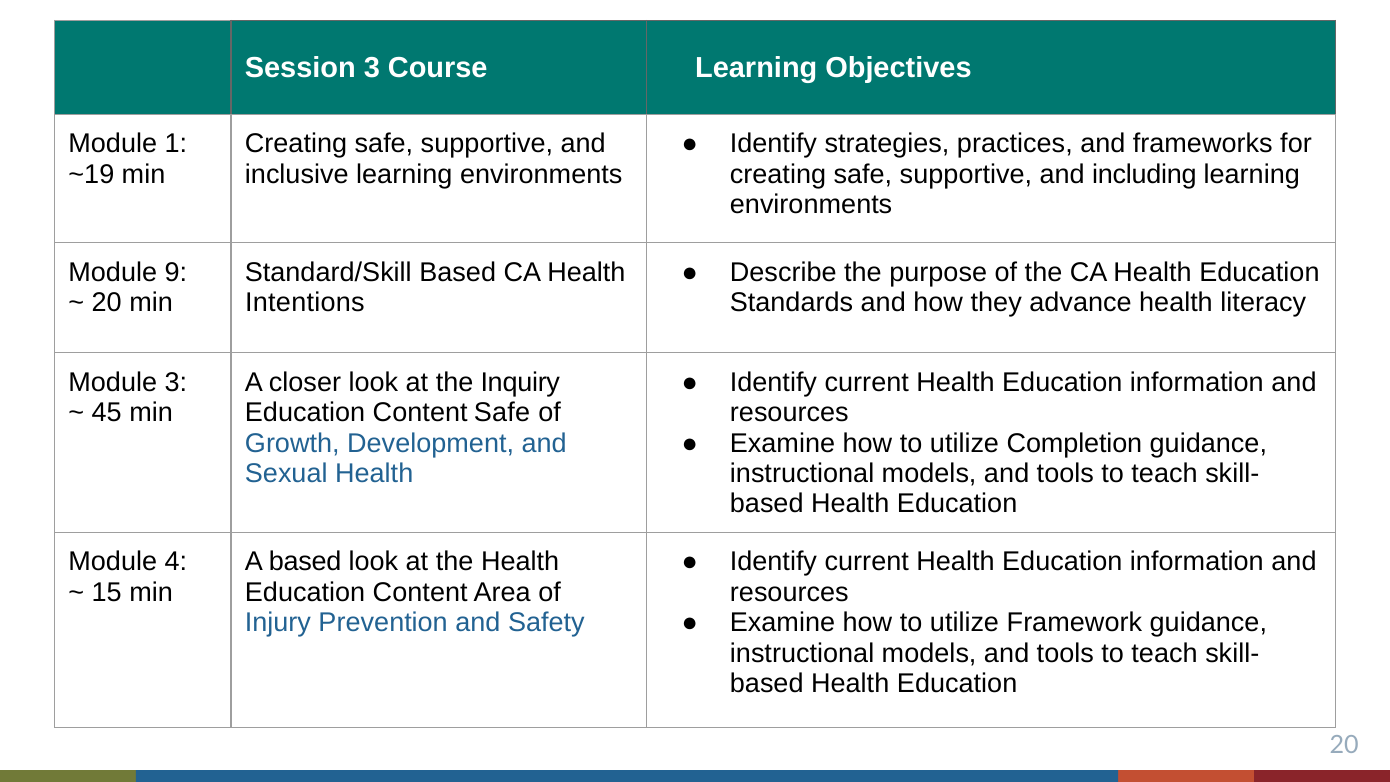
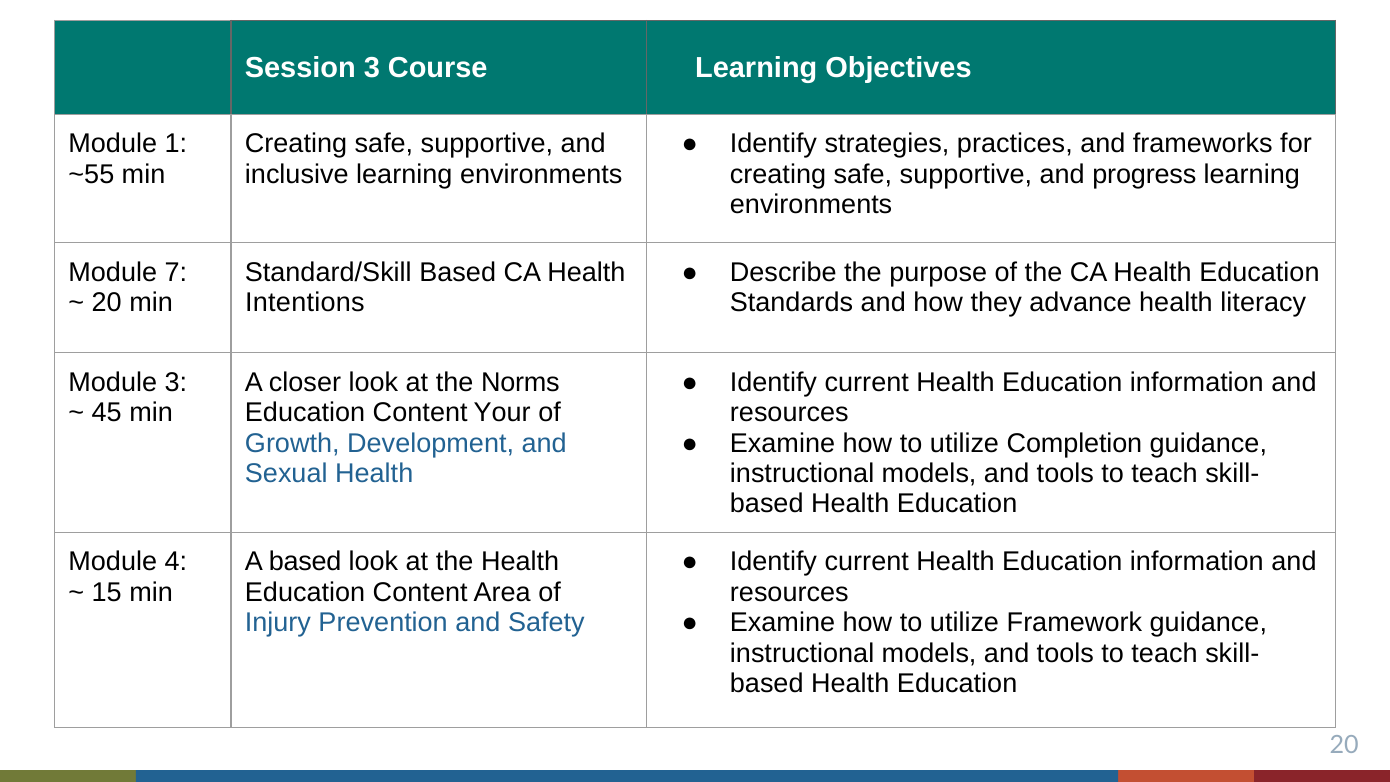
~19: ~19 -> ~55 (91, 174)
including: including -> progress (1144, 174)
9: 9 -> 7 (176, 272)
Inquiry: Inquiry -> Norms (520, 382)
Content Safe: Safe -> Your (502, 413)
